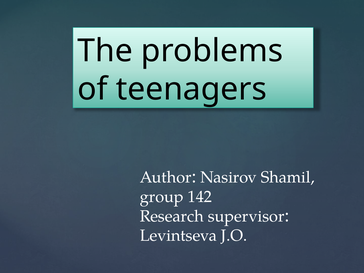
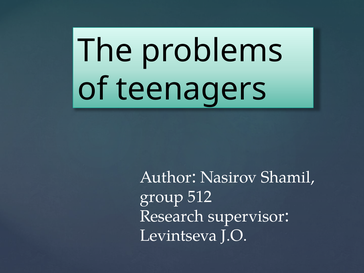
142: 142 -> 512 (200, 197)
